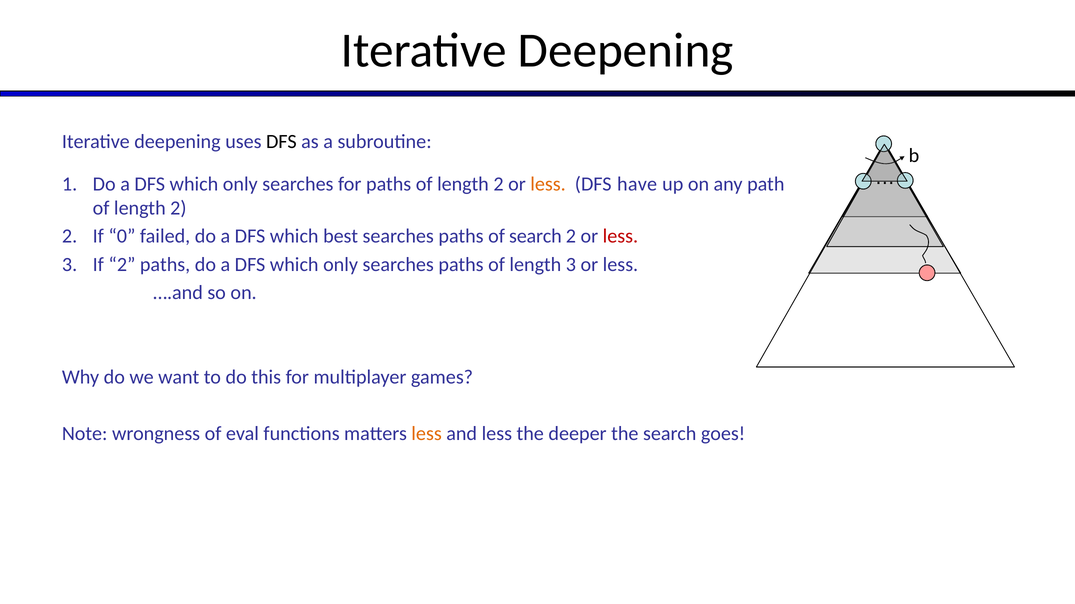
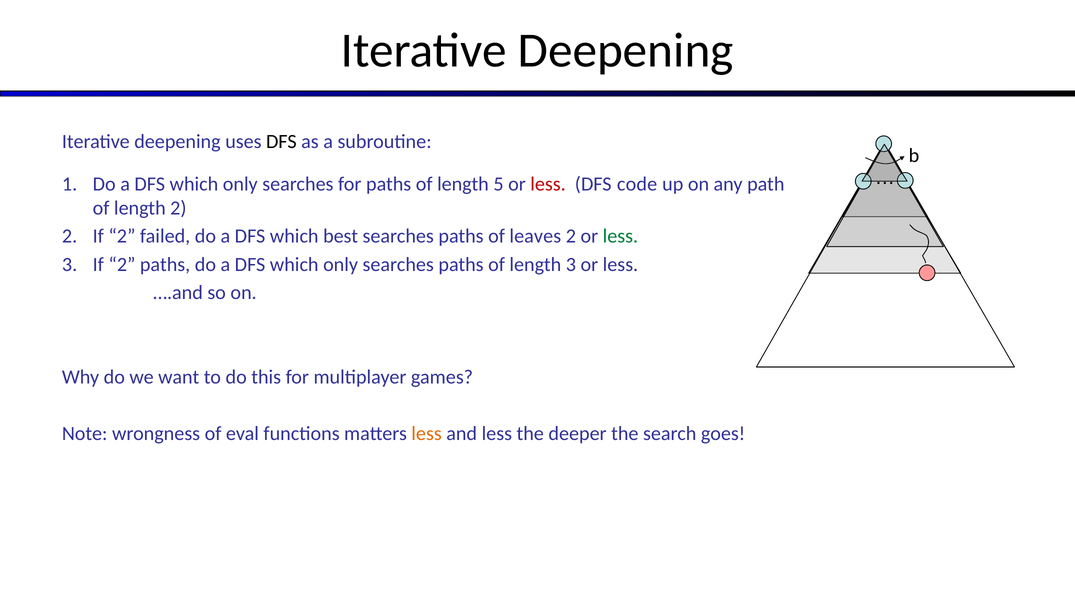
paths of length 2: 2 -> 5 (499, 184)
less colour: orange -> red (548, 184)
have: have -> code (637, 184)
2 If 0: 0 -> 2 (122, 237)
of search: search -> leaves (535, 237)
less colour: red -> green (620, 237)
